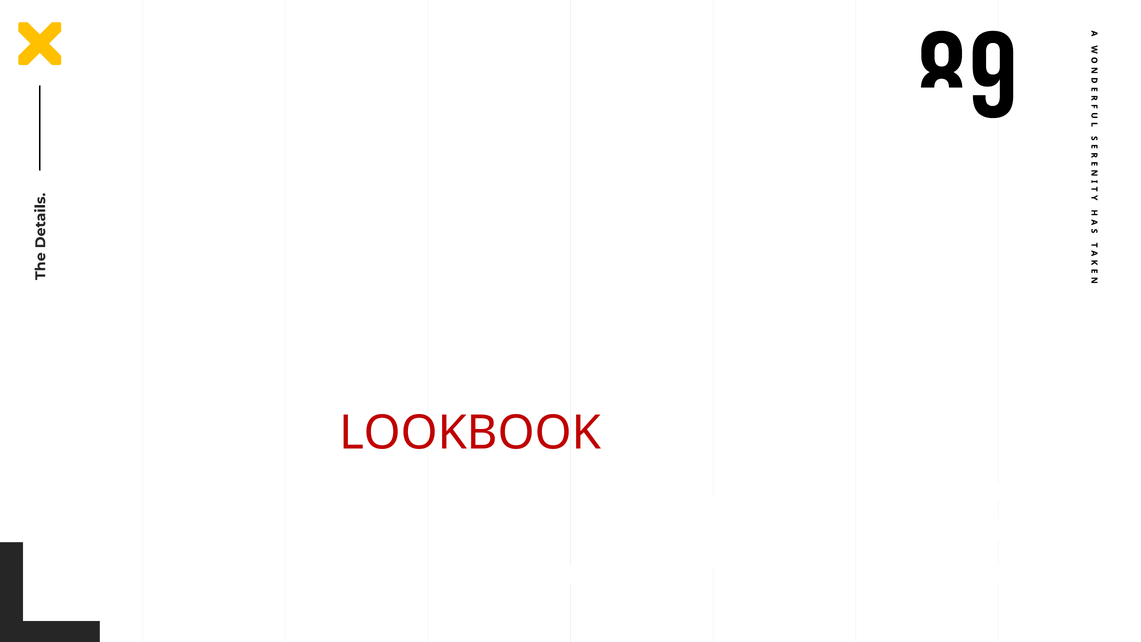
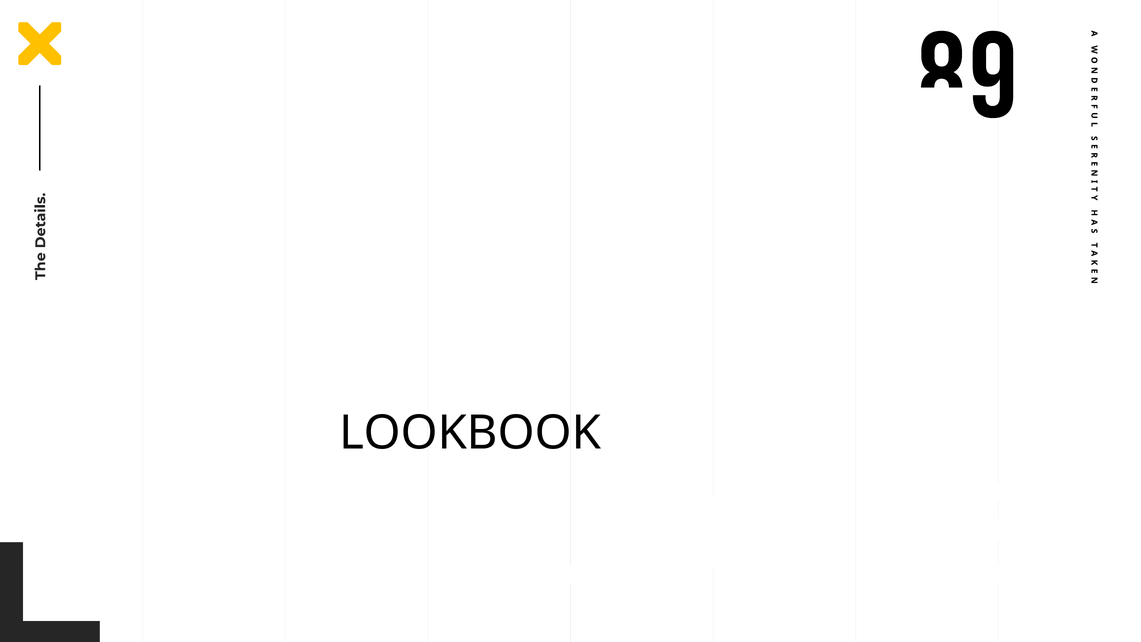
LOOKBOOK colour: red -> black (470, 433)
